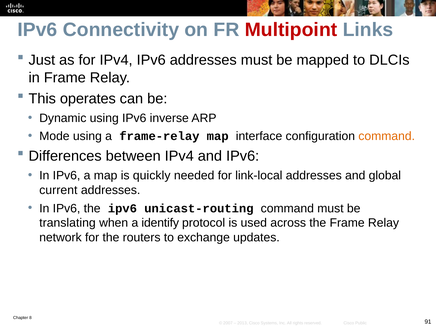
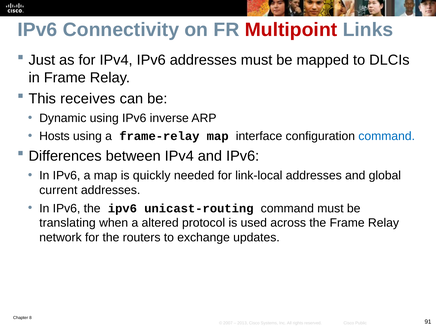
operates: operates -> receives (88, 99)
Mode: Mode -> Hosts (54, 136)
command colour: orange -> blue (387, 136)
identify: identify -> altered (160, 223)
